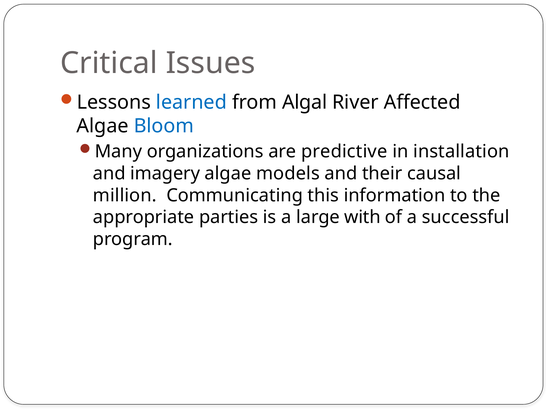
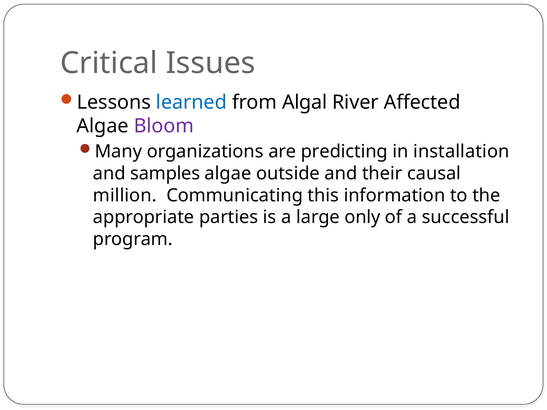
Bloom colour: blue -> purple (164, 126)
predictive: predictive -> predicting (344, 152)
imagery: imagery -> samples (165, 174)
models: models -> outside (288, 174)
with: with -> only (362, 217)
